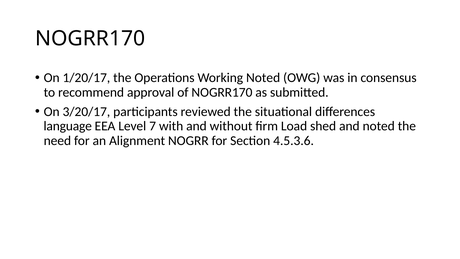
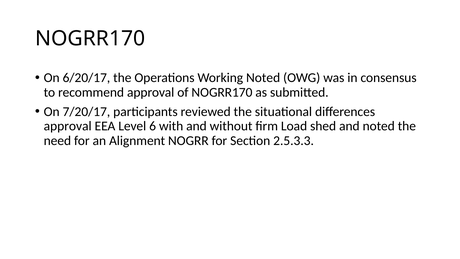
1/20/17: 1/20/17 -> 6/20/17 (86, 78)
3/20/17: 3/20/17 -> 7/20/17 (86, 112)
language: language -> approval (68, 126)
7: 7 -> 6 (153, 126)
4.5.3.6: 4.5.3.6 -> 2.5.3.3 (294, 141)
